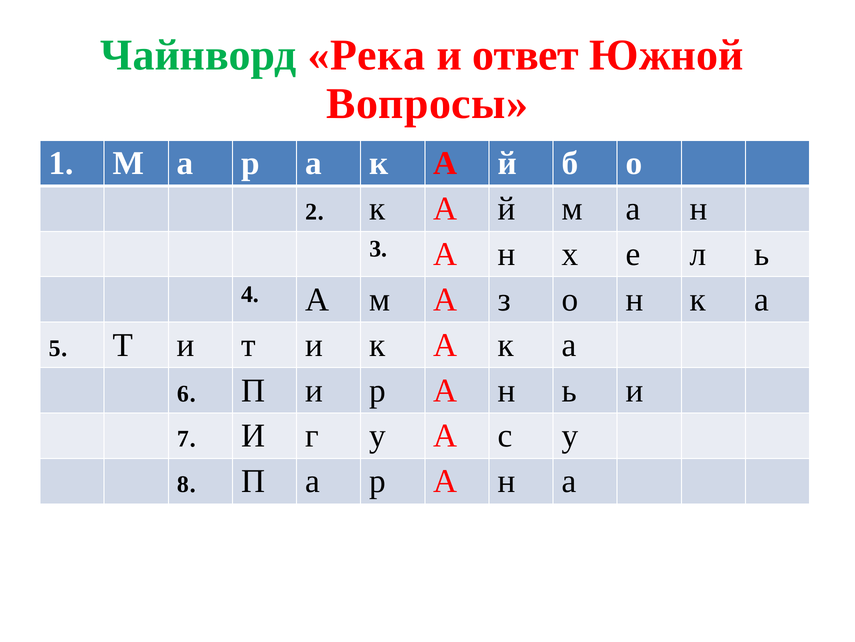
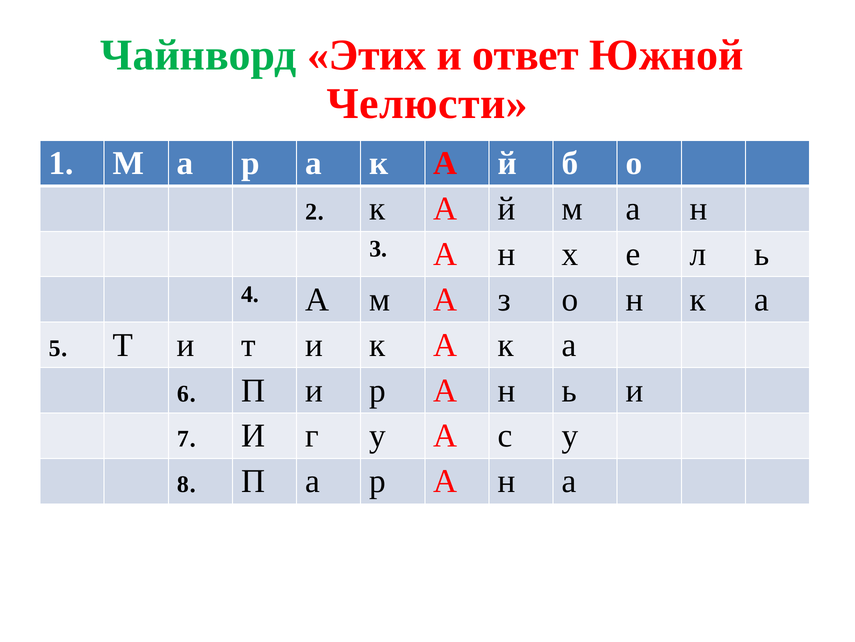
Река: Река -> Этих (367, 55)
Вопросы: Вопросы -> Челюсти (427, 104)
